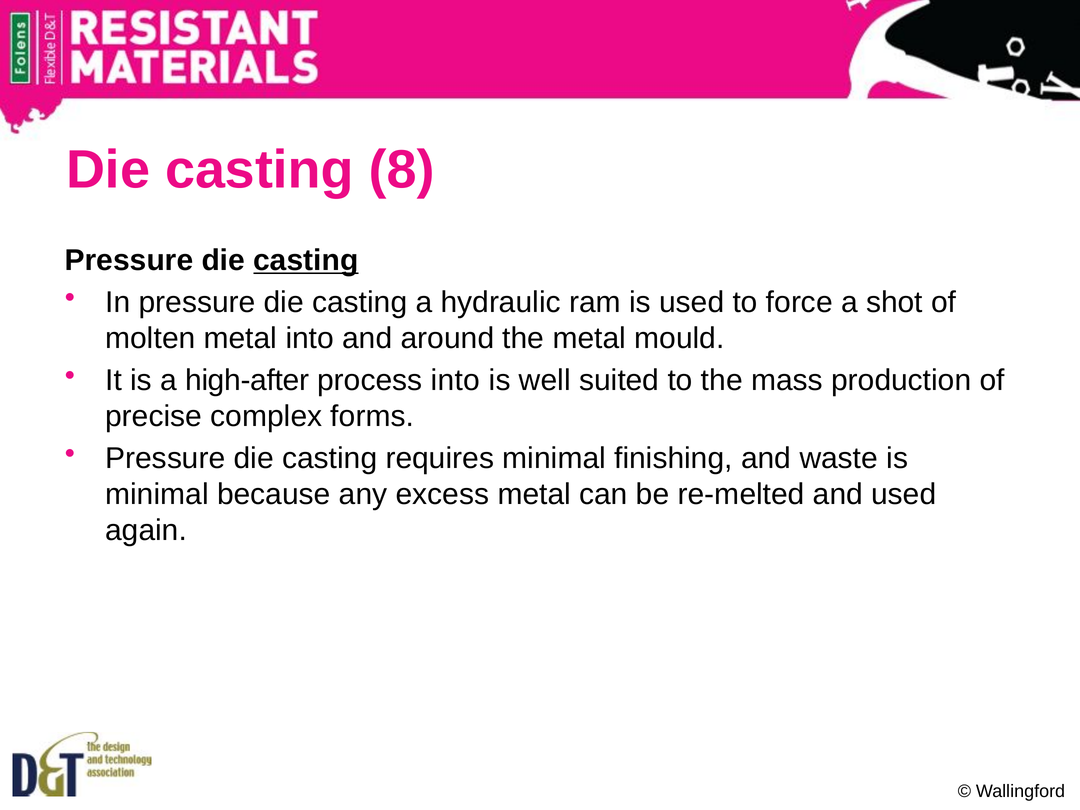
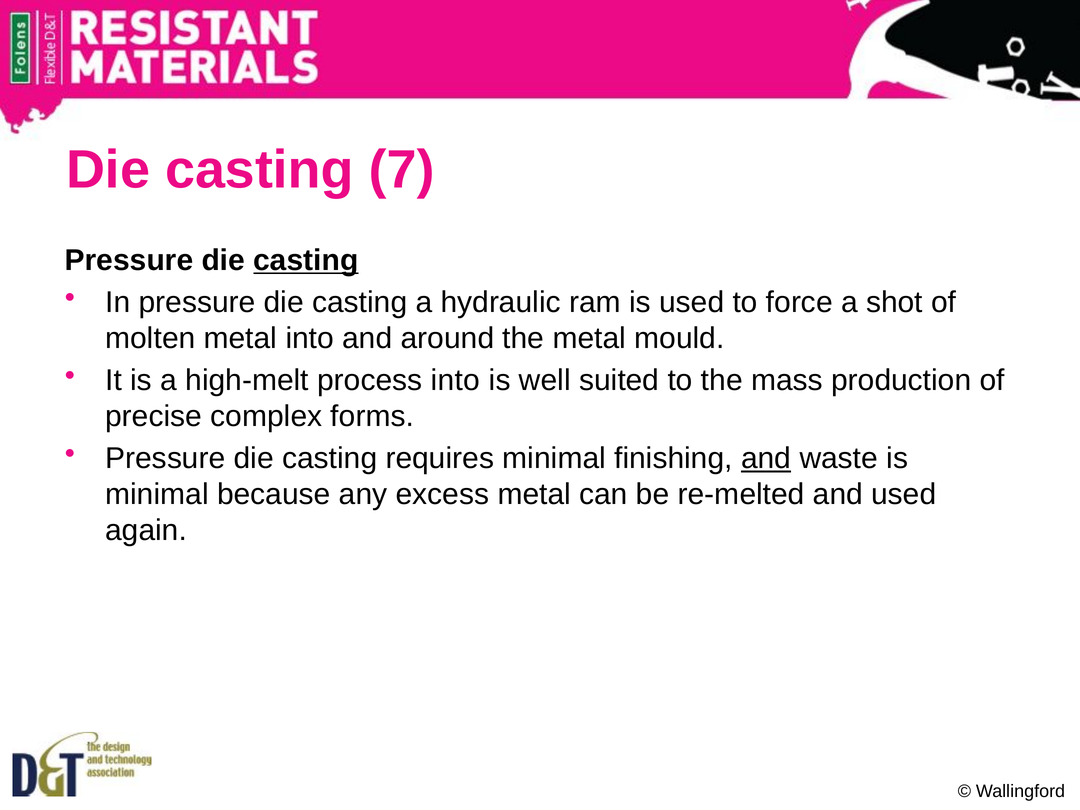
8: 8 -> 7 (402, 170)
high-after: high-after -> high-melt (247, 380)
and underline: none -> present (766, 458)
